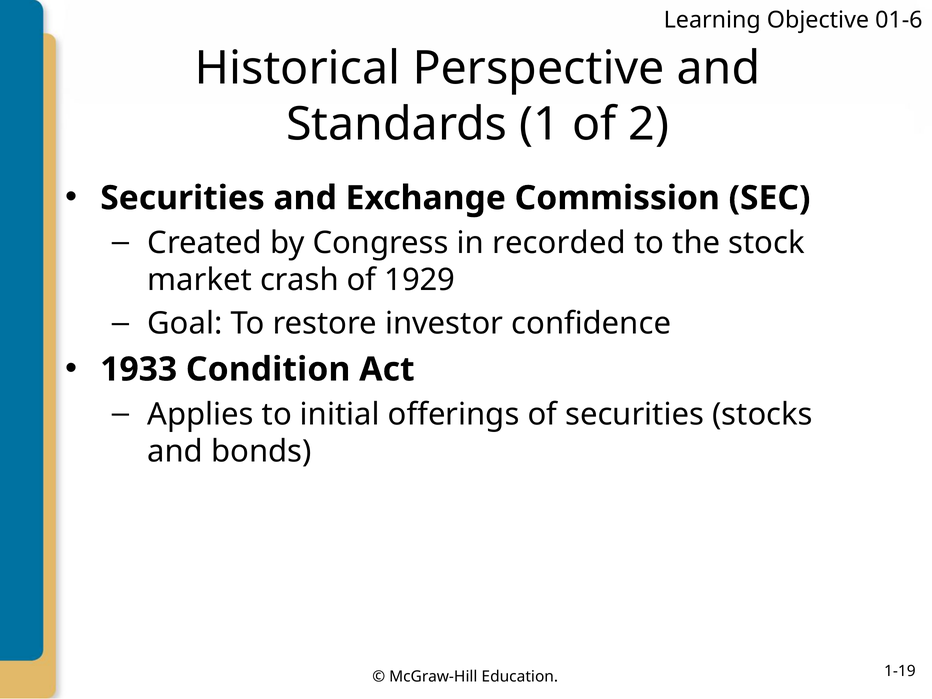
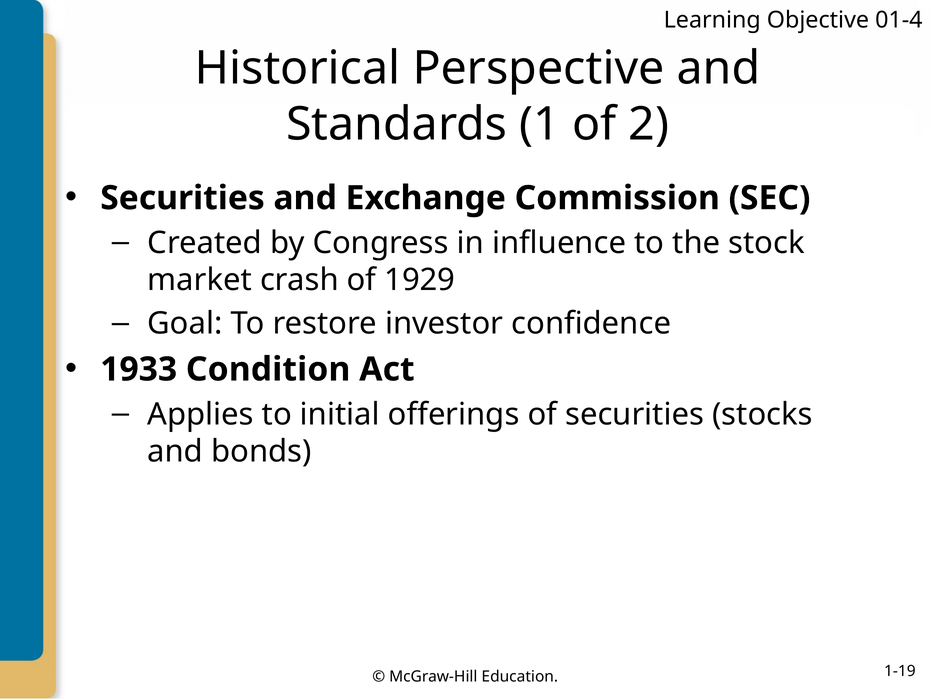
01-6: 01-6 -> 01-4 (899, 20)
recorded: recorded -> influence (559, 243)
